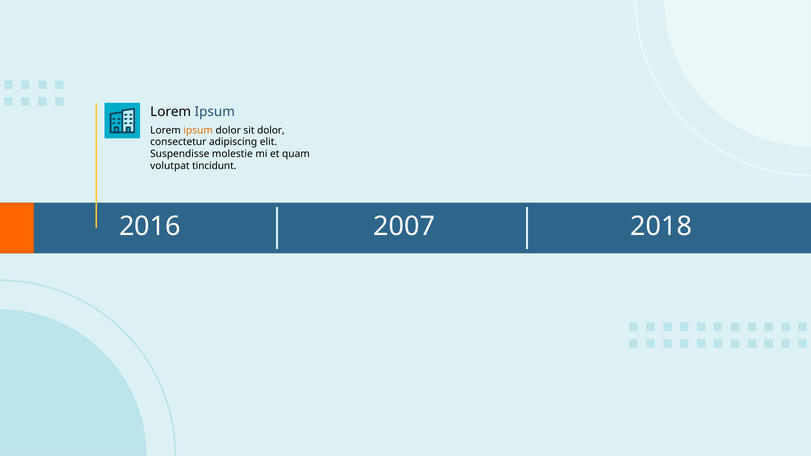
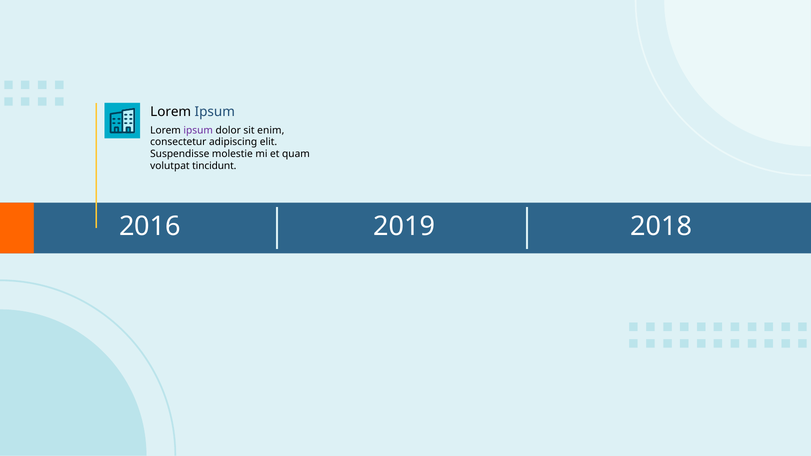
ipsum colour: orange -> purple (198, 130)
sit dolor: dolor -> enim (271, 130)
2007: 2007 -> 2019 (404, 227)
